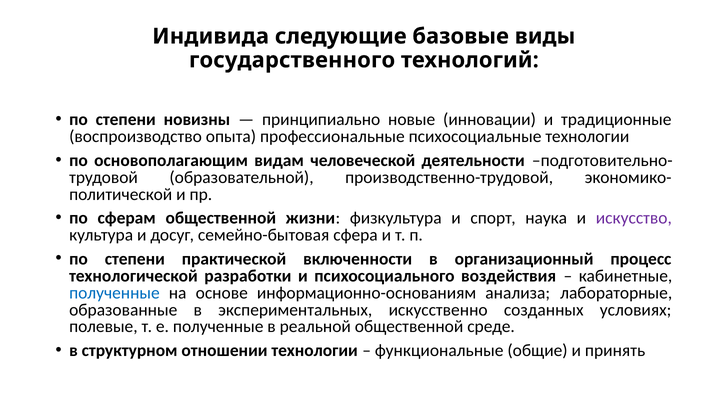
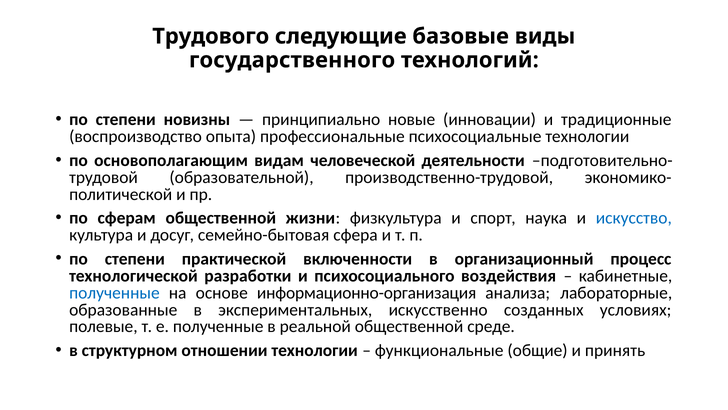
Индивида: Индивида -> Трудового (211, 36)
искусство colour: purple -> blue (634, 218)
информационно-основаниям: информационно-основаниям -> информационно-организация (367, 292)
